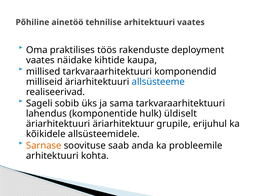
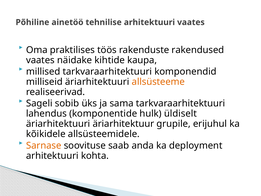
deployment: deployment -> rakendused (198, 50)
allsüsteeme colour: blue -> orange (158, 82)
probleemile: probleemile -> deployment (196, 145)
